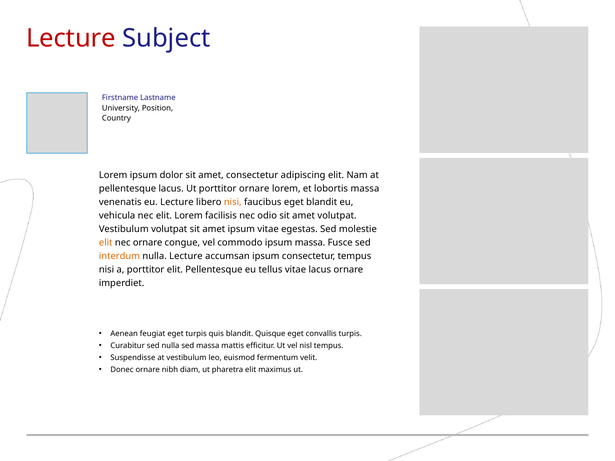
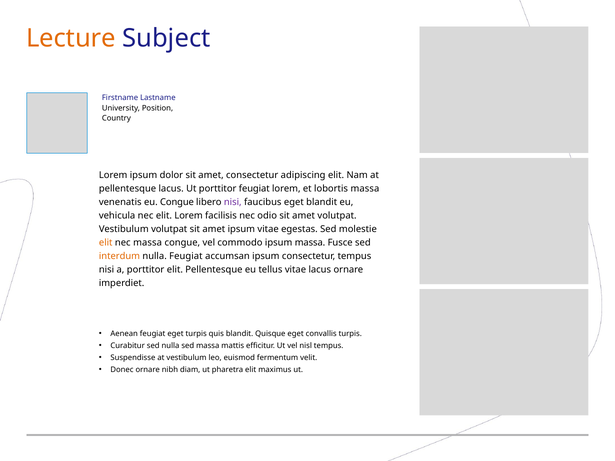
Lecture colour: red -> orange (71, 38)
porttitor ornare: ornare -> feugiat (254, 189)
eu Lecture: Lecture -> Congue (177, 202)
nisi colour: orange -> purple (233, 202)
nec ornare: ornare -> massa (148, 243)
nulla Lecture: Lecture -> Feugiat (186, 256)
